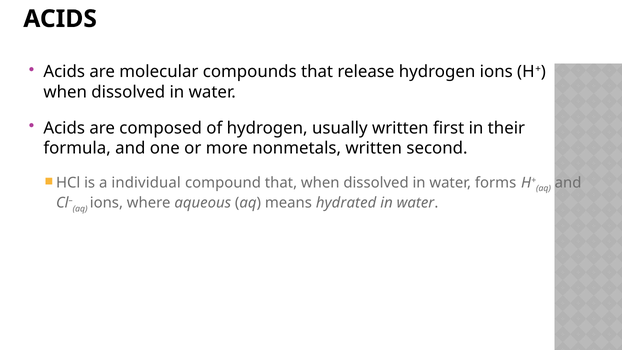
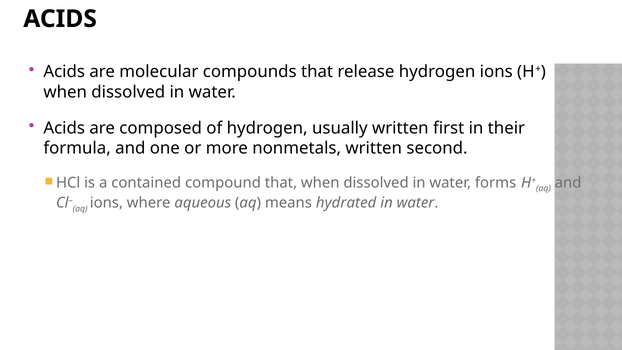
individual: individual -> contained (146, 183)
